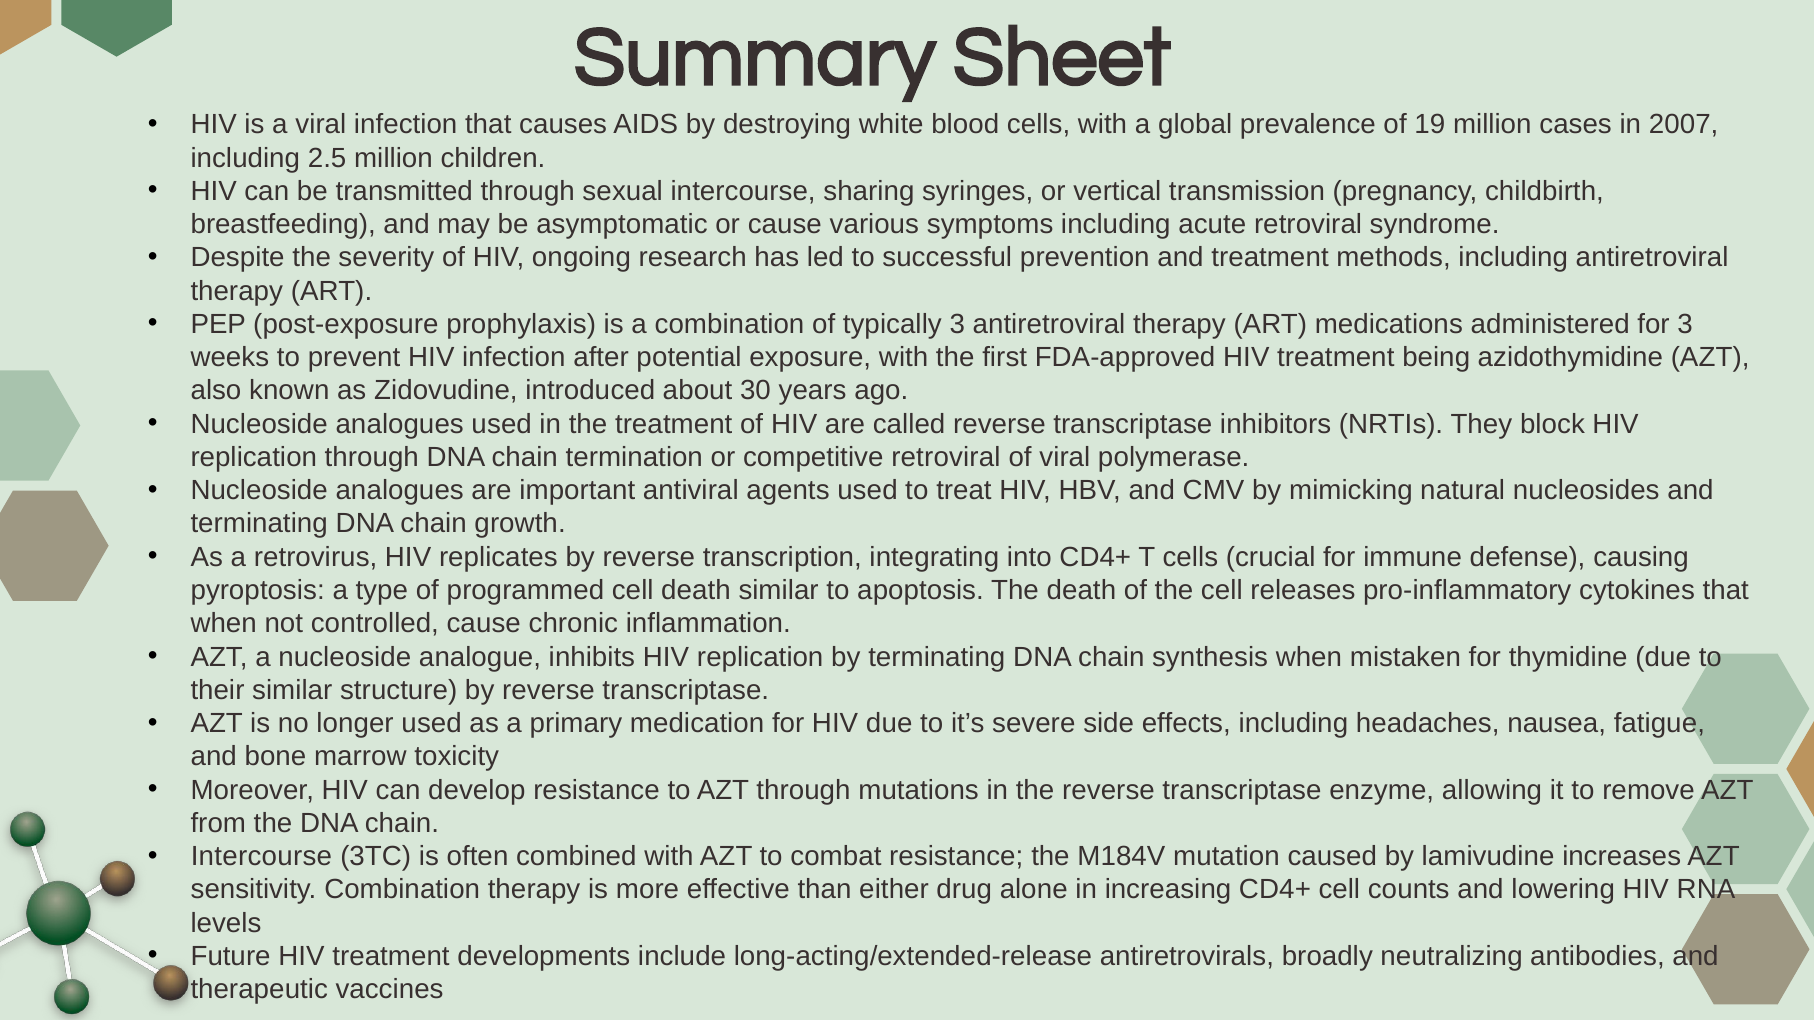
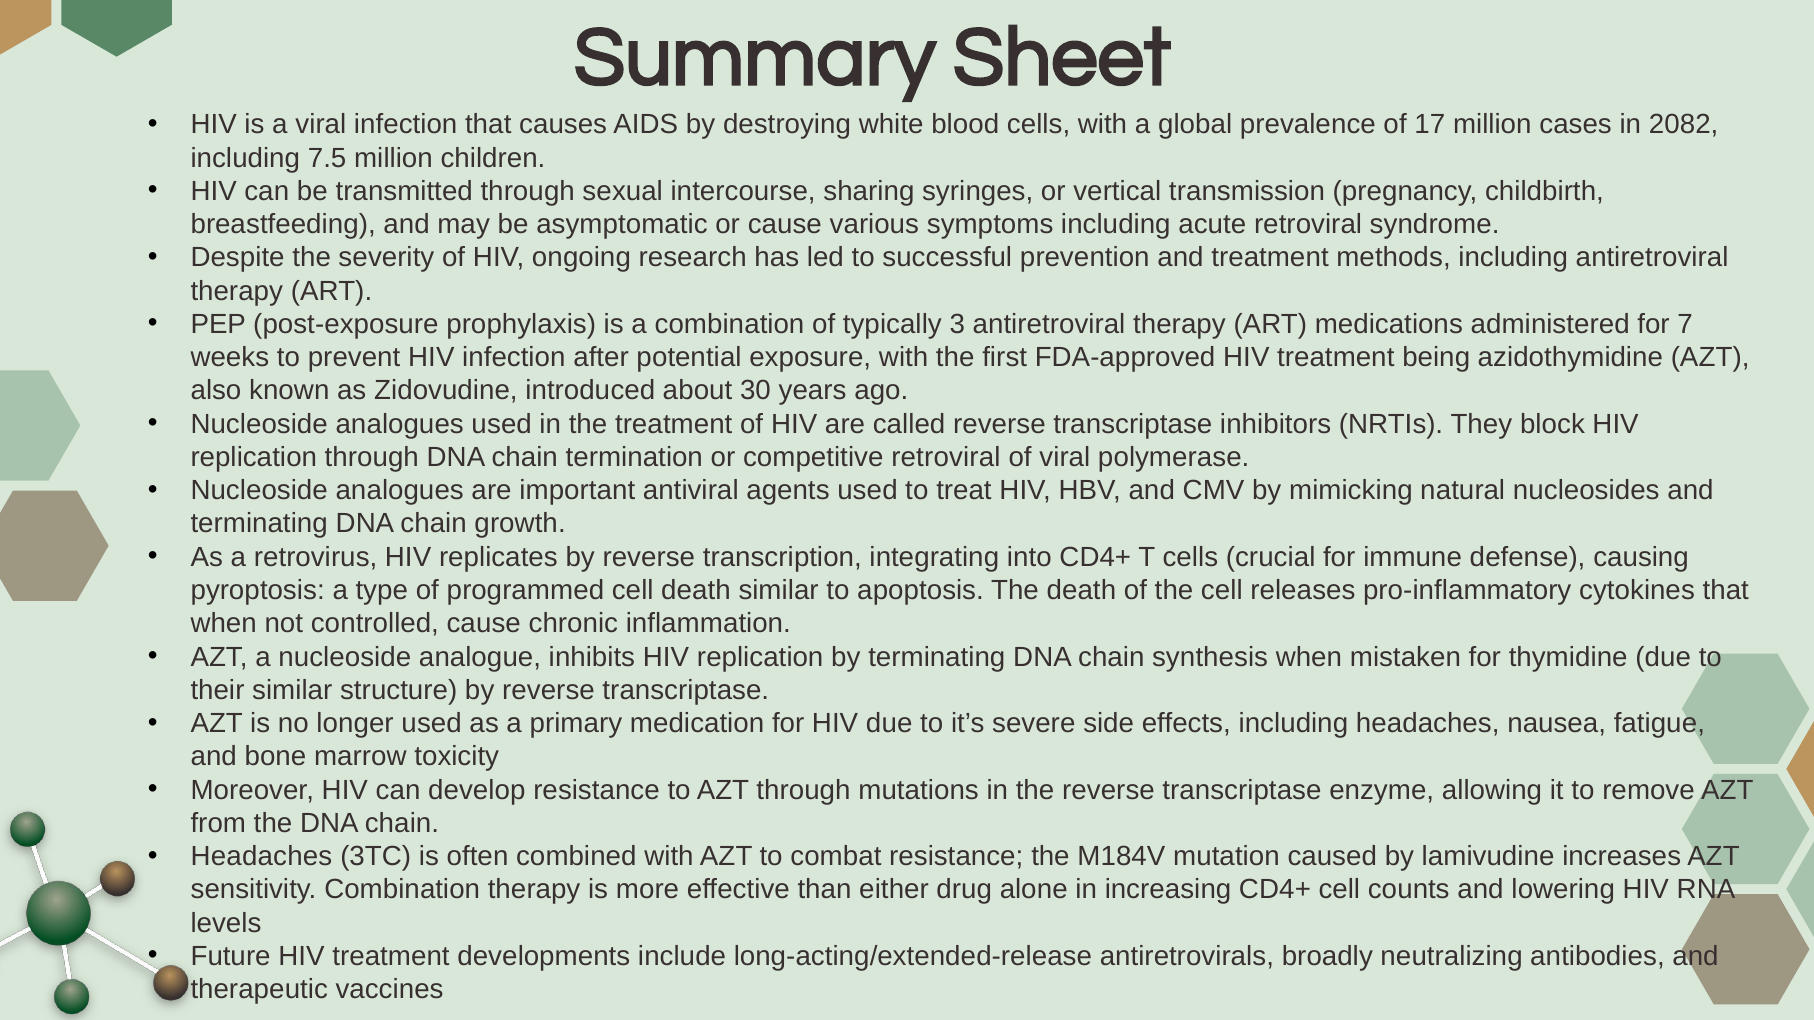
19: 19 -> 17 (1430, 125)
2007: 2007 -> 2082 (1684, 125)
2.5: 2.5 -> 7.5 (327, 158)
for 3: 3 -> 7 (1685, 324)
Intercourse: Intercourse -> Headaches (261, 857)
